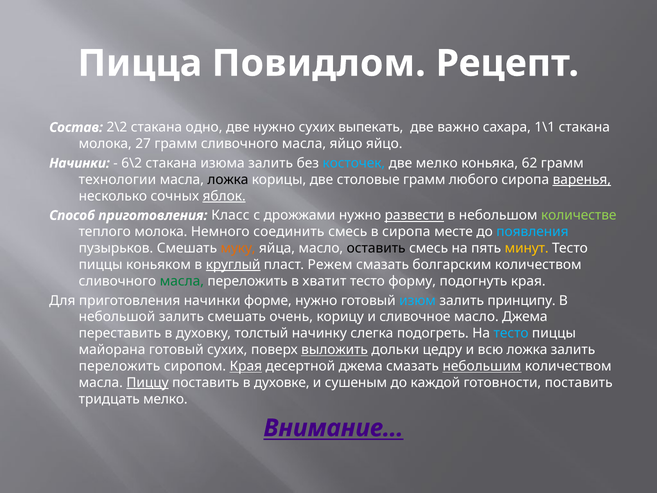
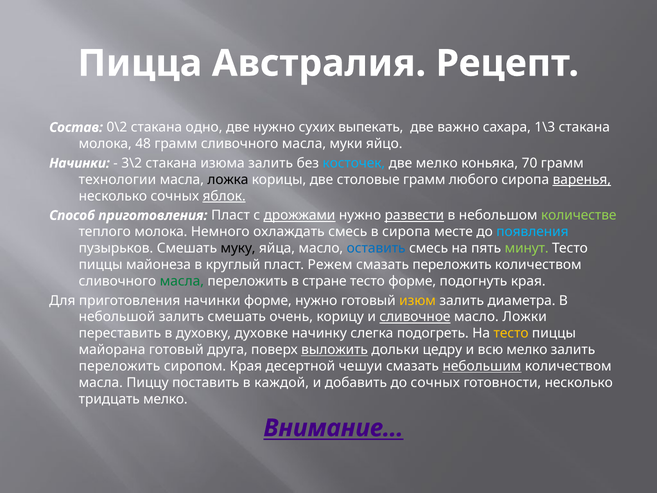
Повидлом: Повидлом -> Австралия (319, 63)
2\2: 2\2 -> 0\2 (117, 127)
1\1: 1\1 -> 1\3 (545, 127)
27: 27 -> 48 (143, 144)
масла яйцо: яйцо -> муки (346, 144)
6\2: 6\2 -> 3\2 (132, 163)
62: 62 -> 70 (530, 163)
приготовления Класс: Класс -> Пласт (231, 215)
дрожжами underline: none -> present (300, 215)
соединить: соединить -> охлаждать (289, 232)
муку colour: orange -> black (238, 248)
оставить colour: black -> blue (376, 248)
минут colour: yellow -> light green (527, 248)
коньяком: коньяком -> майонеза (159, 265)
круглый underline: present -> none (233, 265)
смазать болгарским: болгарским -> переложить (452, 265)
хватит: хватит -> стране (325, 281)
тесто форму: форму -> форме (412, 281)
изюм colour: light blue -> yellow (418, 300)
принципу: принципу -> диаметра (521, 300)
сливочное underline: none -> present (415, 317)
масло Джема: Джема -> Ложки (525, 317)
толстый: толстый -> духовке (261, 333)
тесто colour: light blue -> yellow (511, 333)
готовый сухих: сухих -> друга (227, 350)
всю ложка: ложка -> мелко (527, 350)
Края underline: present -> none (246, 366)
десертной джема: джема -> чешуи (361, 366)
Пиццу underline: present -> none (148, 383)
духовке: духовке -> каждой (282, 383)
сушеным: сушеным -> добавить (356, 383)
до каждой: каждой -> сочных (435, 383)
готовности поставить: поставить -> несколько (579, 383)
